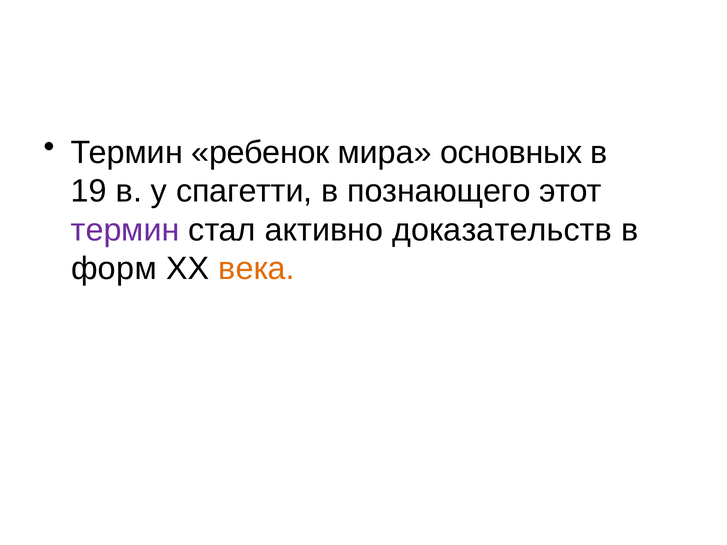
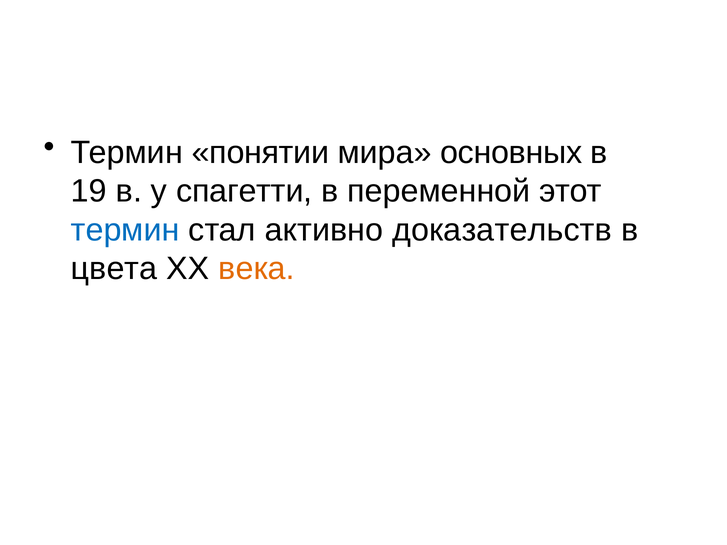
ребенок: ребенок -> понятии (260, 153)
познающего: познающего -> переменной (439, 191)
термин colour: purple -> blue (125, 230)
форм: форм -> цвета (114, 269)
